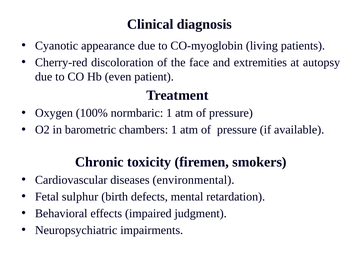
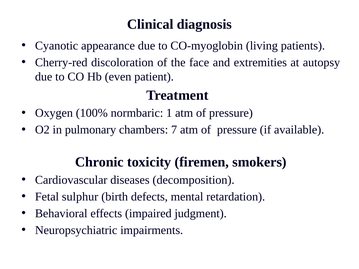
barometric: barometric -> pulmonary (91, 130)
chambers 1: 1 -> 7 (174, 130)
environmental: environmental -> decomposition (194, 180)
